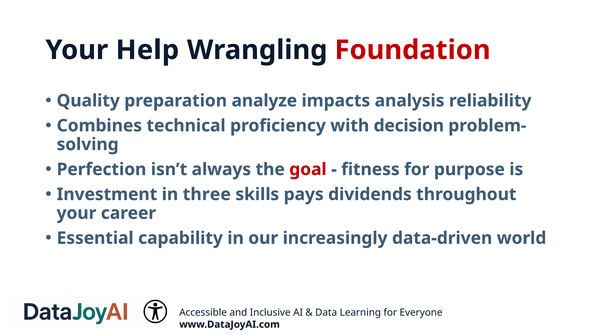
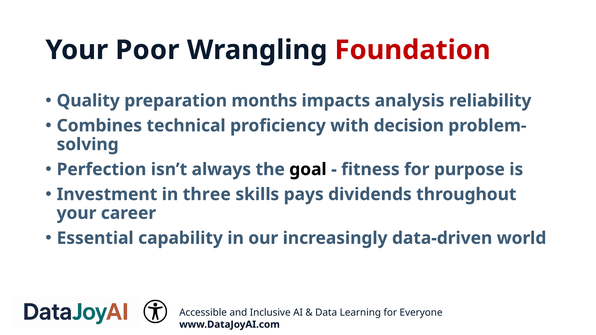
Help: Help -> Poor (147, 50)
analyze: analyze -> months (264, 101)
goal colour: red -> black (308, 170)
